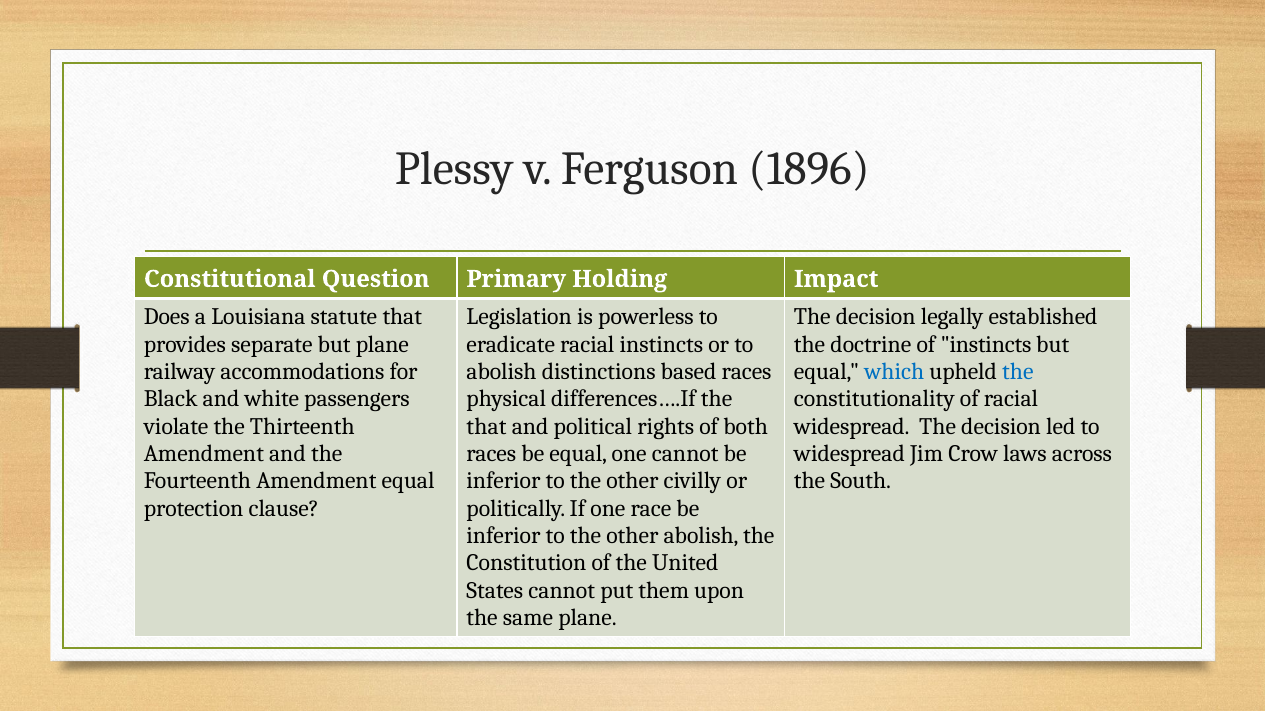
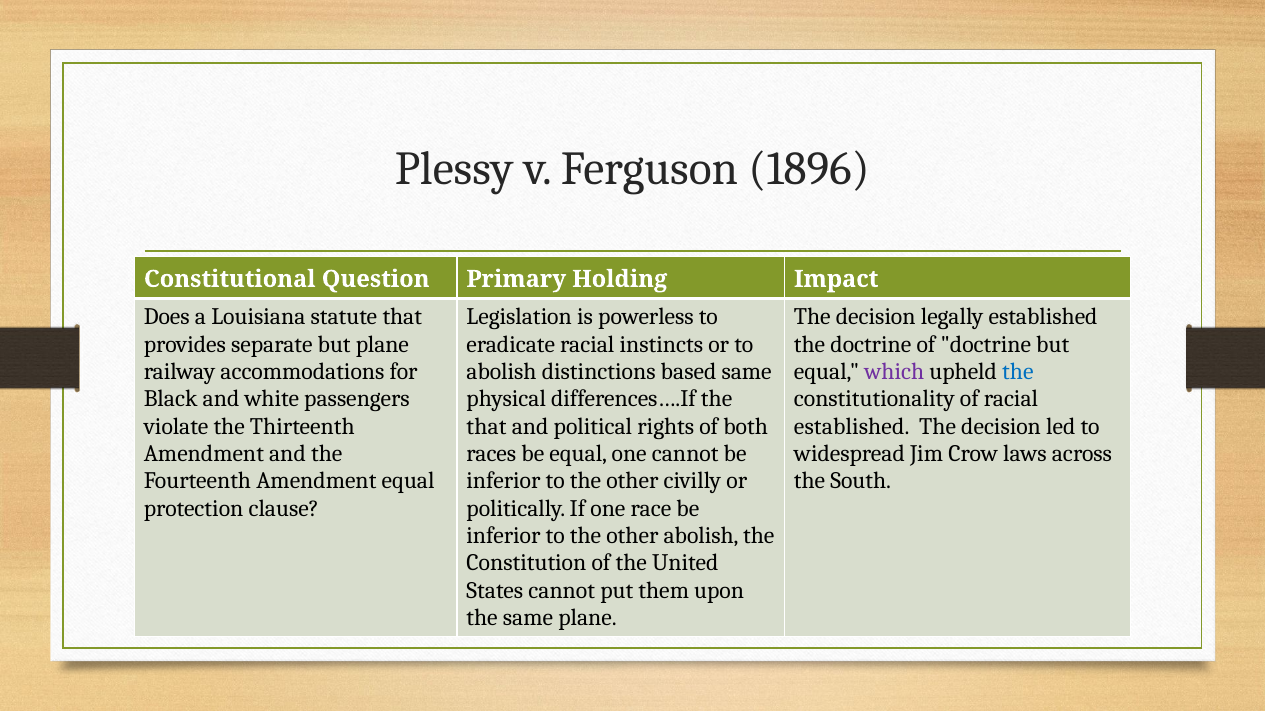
of instincts: instincts -> doctrine (986, 345)
based races: races -> same (747, 372)
which colour: blue -> purple (894, 372)
widespread: widespread -> established (852, 427)
